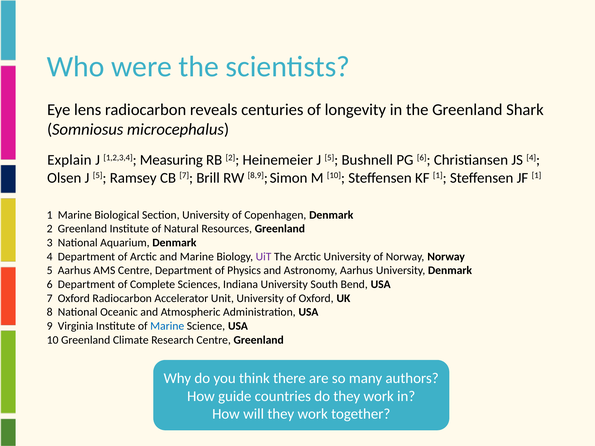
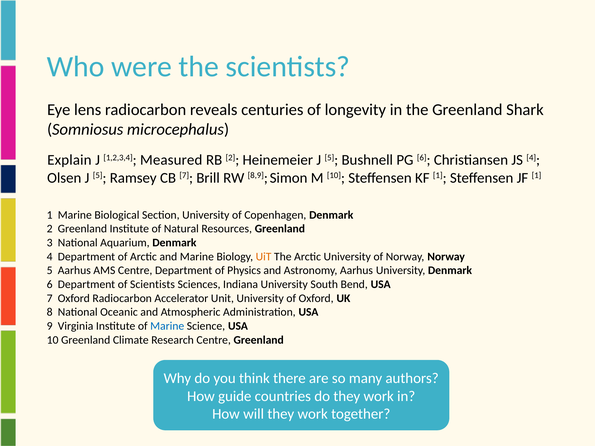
Measuring: Measuring -> Measured (171, 160)
UiT colour: purple -> orange (264, 257)
of Complete: Complete -> Scientists (152, 284)
